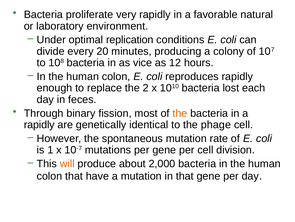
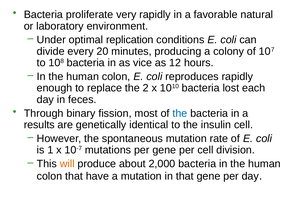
the colour: orange -> blue (180, 113)
rapidly: rapidly -> results (39, 124)
phage: phage -> insulin (216, 124)
